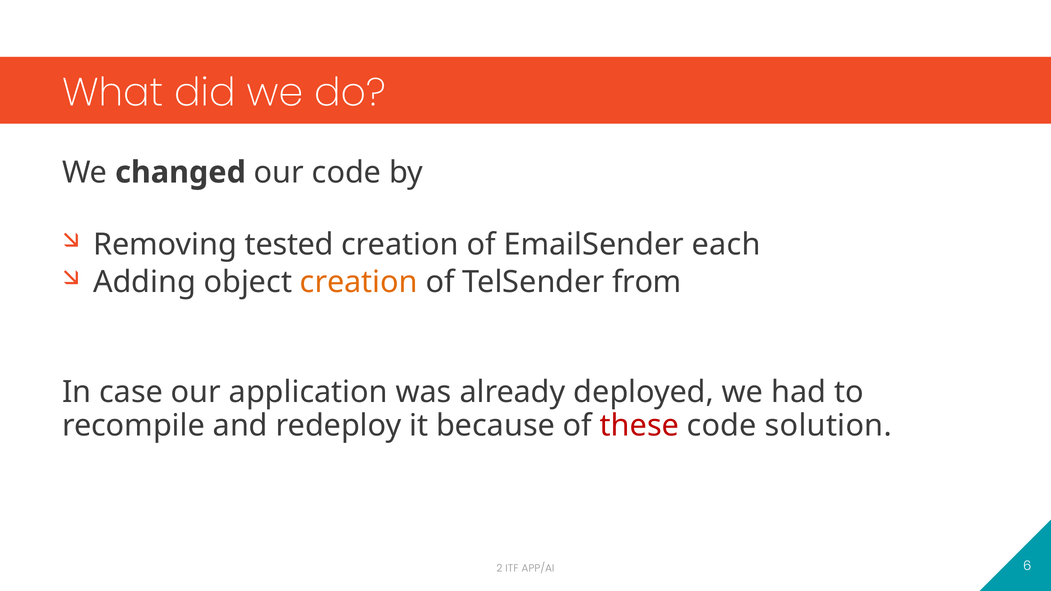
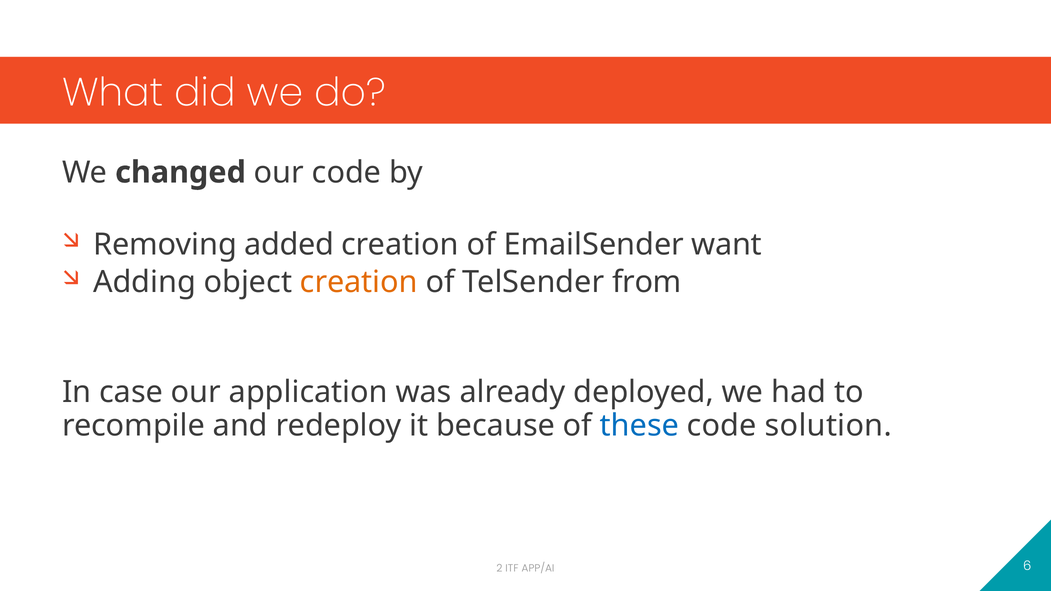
tested: tested -> added (289, 245)
each: each -> want (727, 245)
these colour: red -> blue (639, 426)
